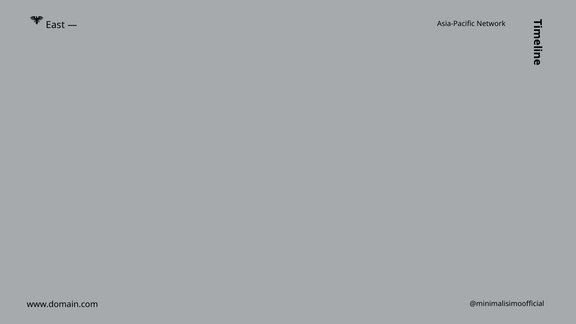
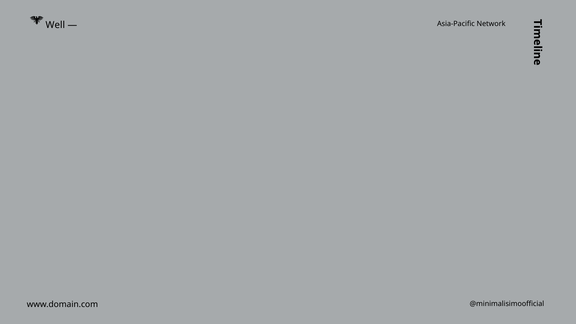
East: East -> Well (55, 25)
